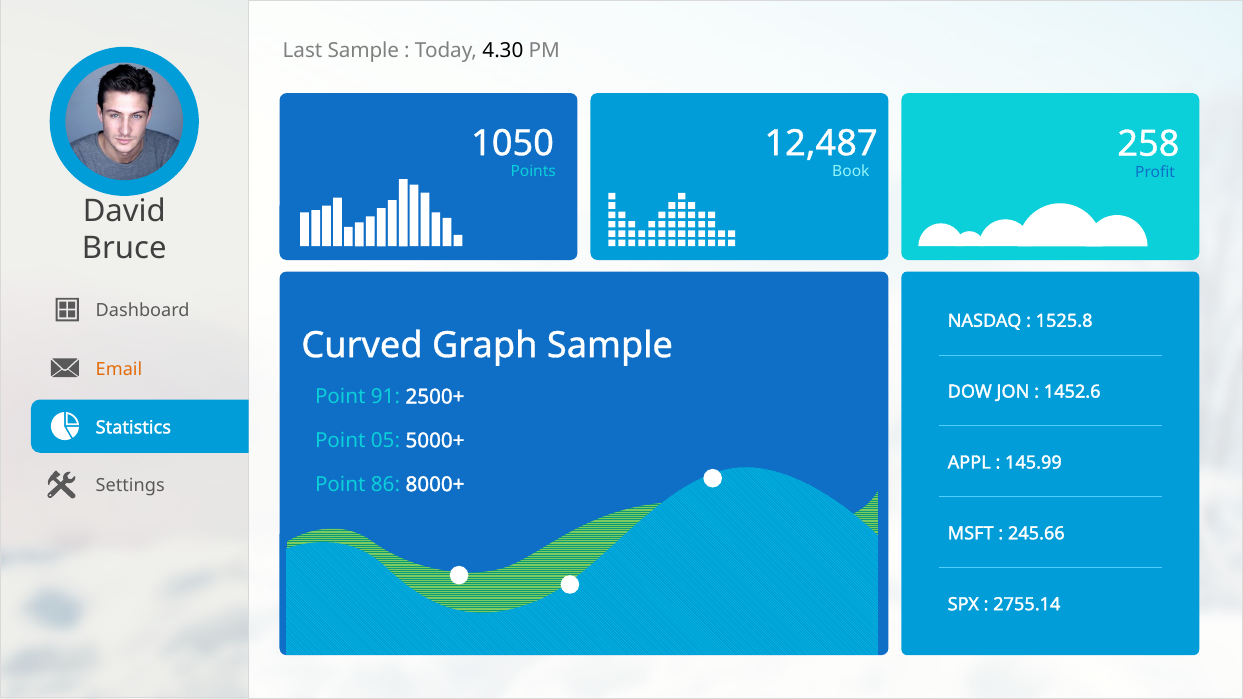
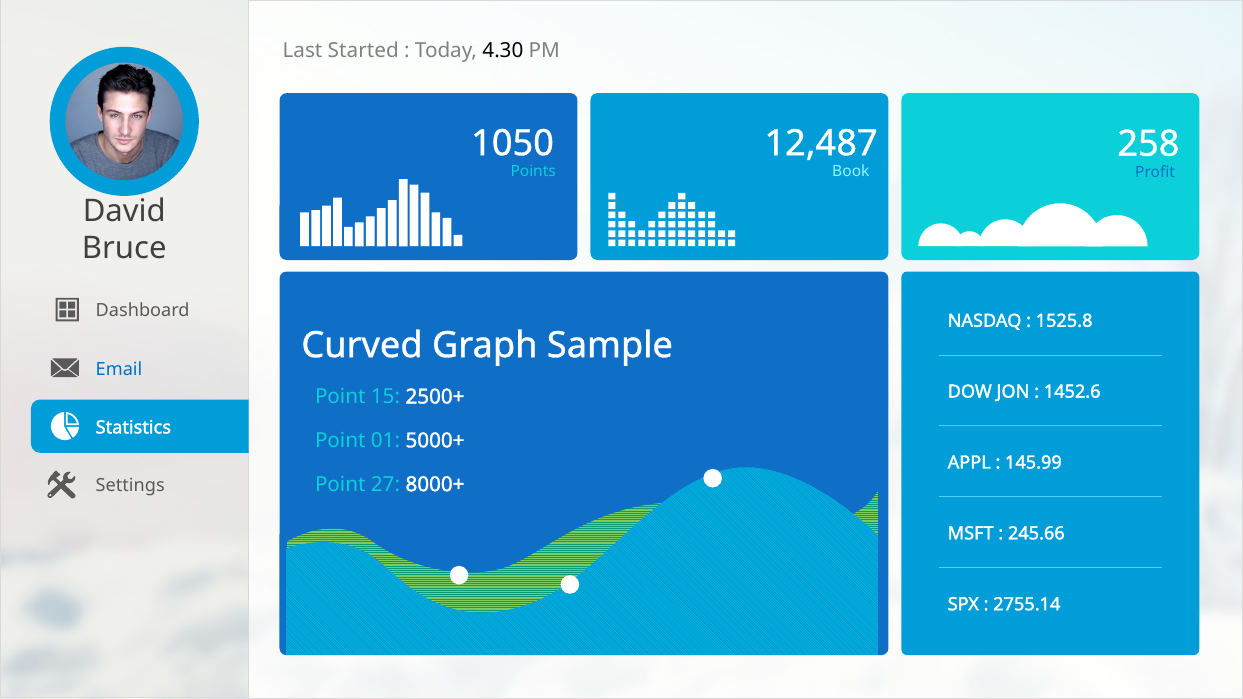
Last Sample: Sample -> Started (363, 51)
Email colour: orange -> blue (119, 369)
91: 91 -> 15 (386, 397)
05: 05 -> 01 (386, 441)
86: 86 -> 27 (386, 484)
